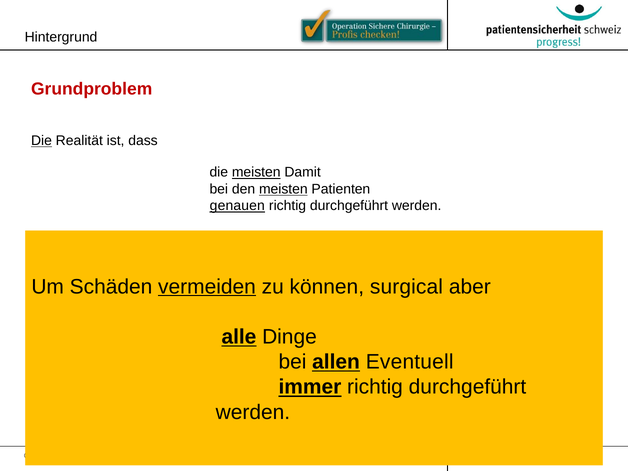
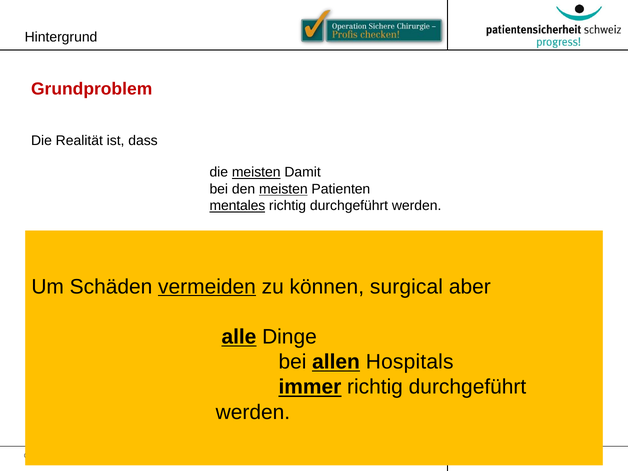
Die underline: present -> none (42, 141)
genauen: genauen -> mentales (237, 206)
Eventuell: Eventuell -> Hospitals (410, 362)
